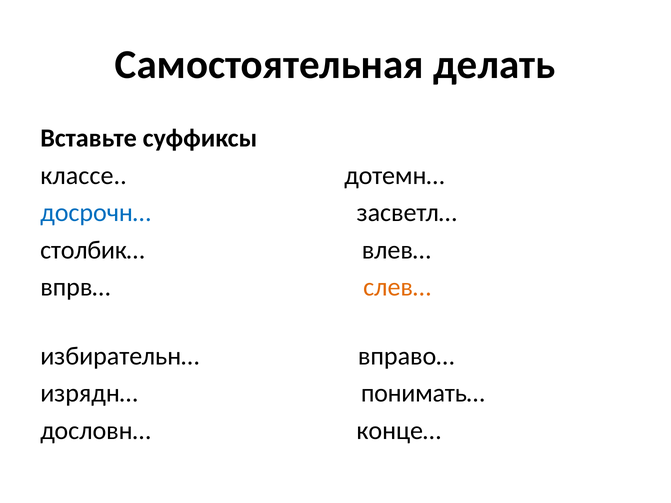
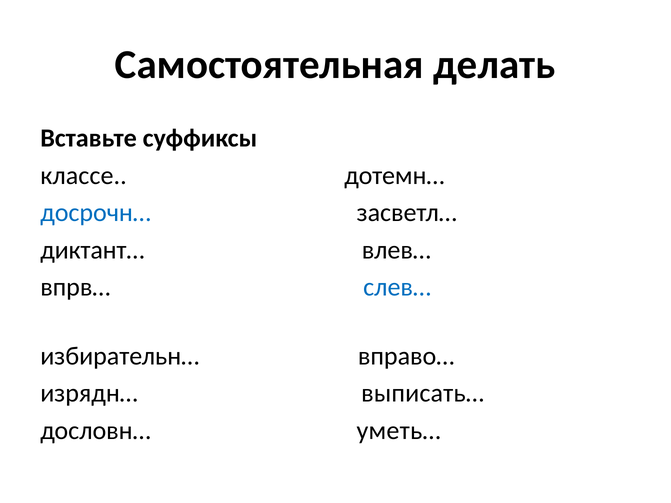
столбик…: столбик… -> диктант… (92, 250)
слев… colour: orange -> blue (397, 287)
понимать…: понимать… -> выписать… (423, 393)
конце…: конце… -> уметь… (399, 431)
